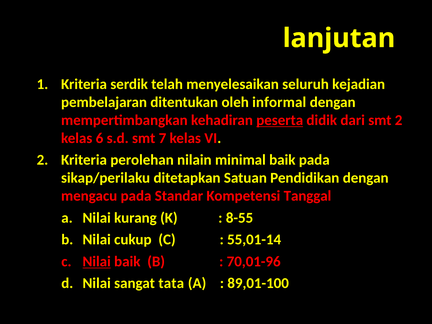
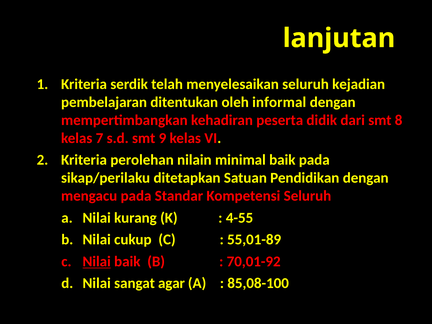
peserta underline: present -> none (280, 120)
smt 2: 2 -> 8 (399, 120)
6: 6 -> 7 (99, 138)
7: 7 -> 9 (162, 138)
Kompetensi Tanggal: Tanggal -> Seluruh (307, 196)
8-55: 8-55 -> 4-55 (240, 218)
55,01-14: 55,01-14 -> 55,01-89 (254, 240)
70,01-96: 70,01-96 -> 70,01-92 (254, 262)
tata: tata -> agar (171, 283)
89,01-100: 89,01-100 -> 85,08-100 (258, 283)
